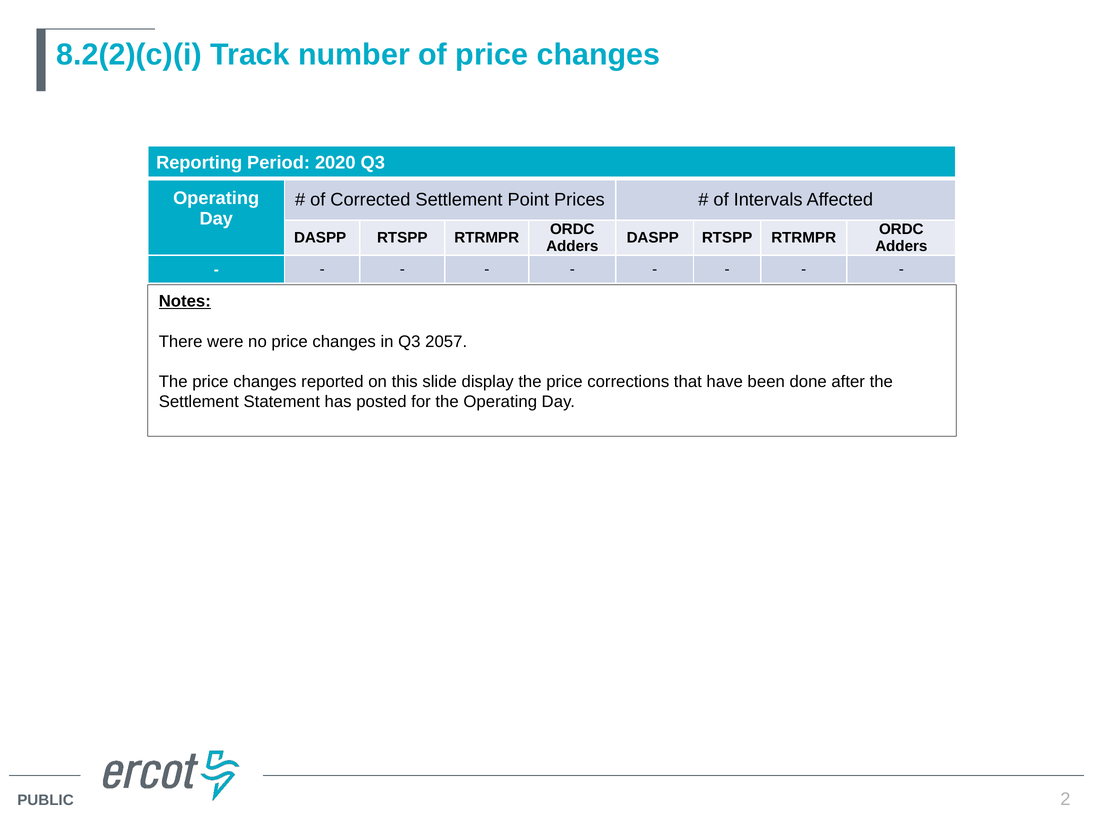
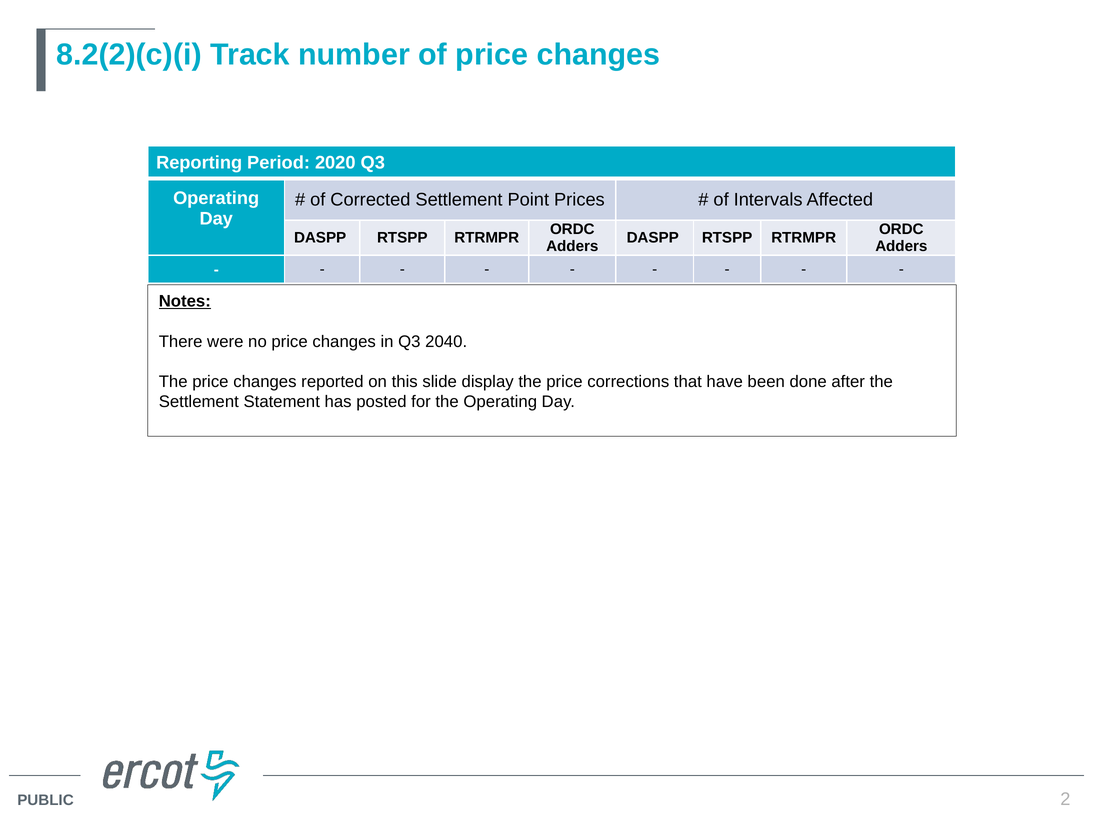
2057: 2057 -> 2040 (446, 342)
